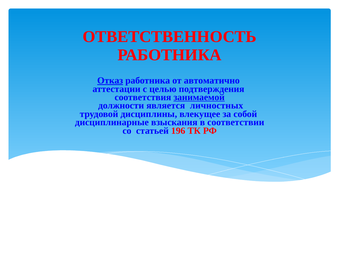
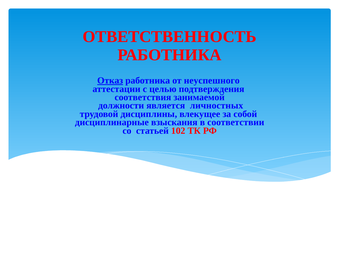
автоматично: автоматично -> неуспешного (212, 81)
занимаемой underline: present -> none (199, 97)
196: 196 -> 102 (178, 131)
